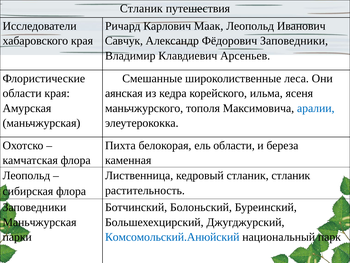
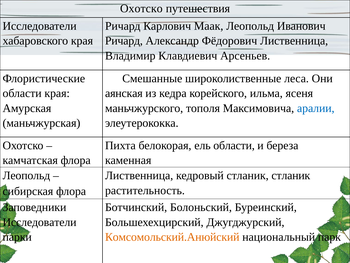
Стланик: Стланик -> Охотско (141, 8)
Савчук: Савчук -> Ричард (124, 41)
Фёдорович Заповедники: Заповедники -> Лиственница (294, 41)
Маньчжурская: Маньчжурская -> Исследователи (40, 222)
Комсомольский.Анюйский colour: blue -> orange (172, 237)
